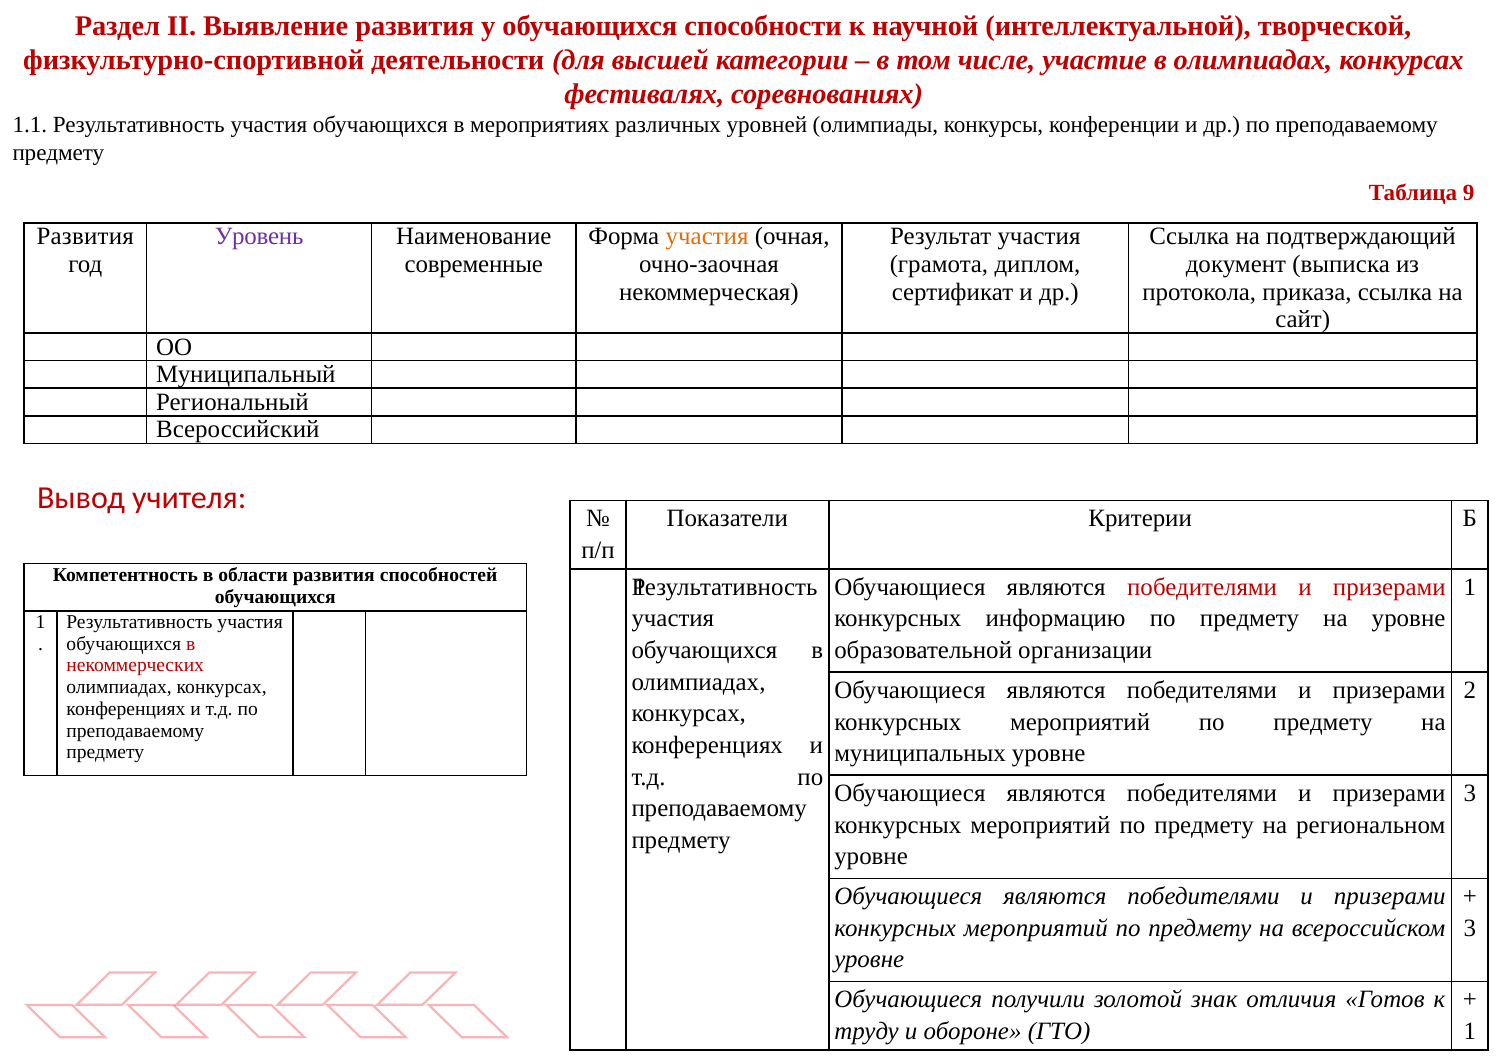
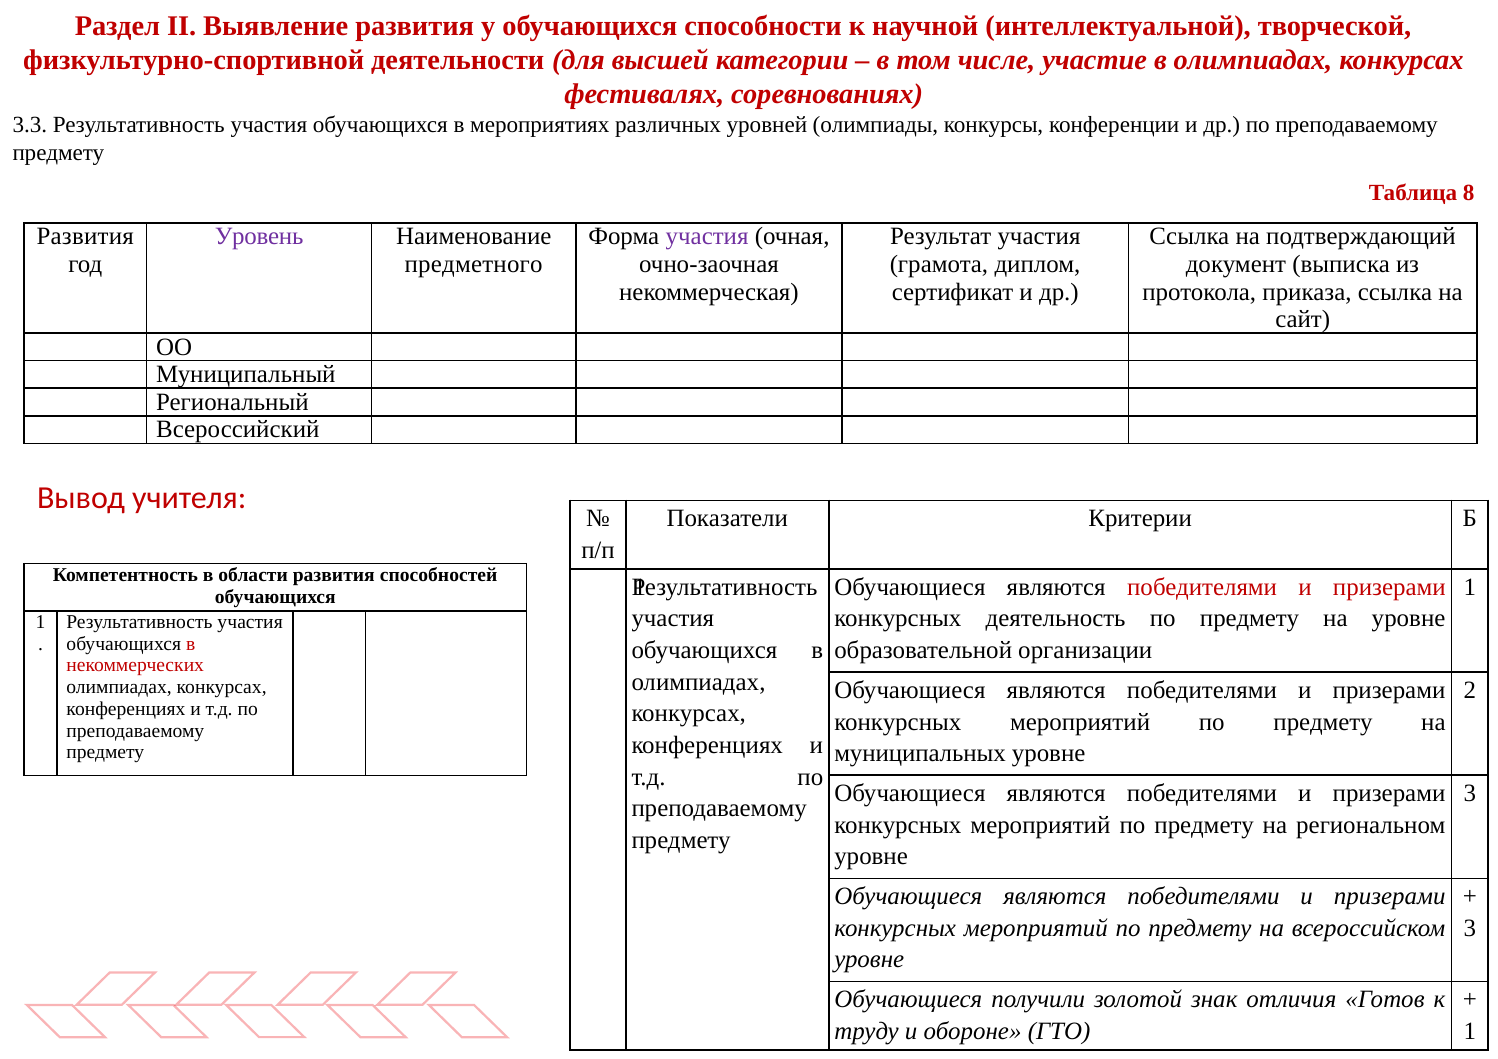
1.1: 1.1 -> 3.3 (30, 125)
9: 9 -> 8 (1469, 193)
участия colour: orange -> purple (707, 237)
современные: современные -> предметного (474, 264)
информацию: информацию -> деятельность (1056, 619)
